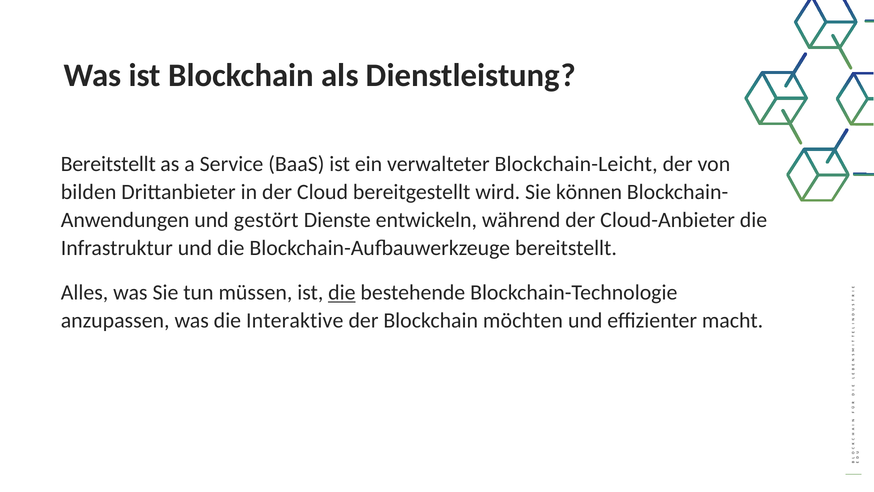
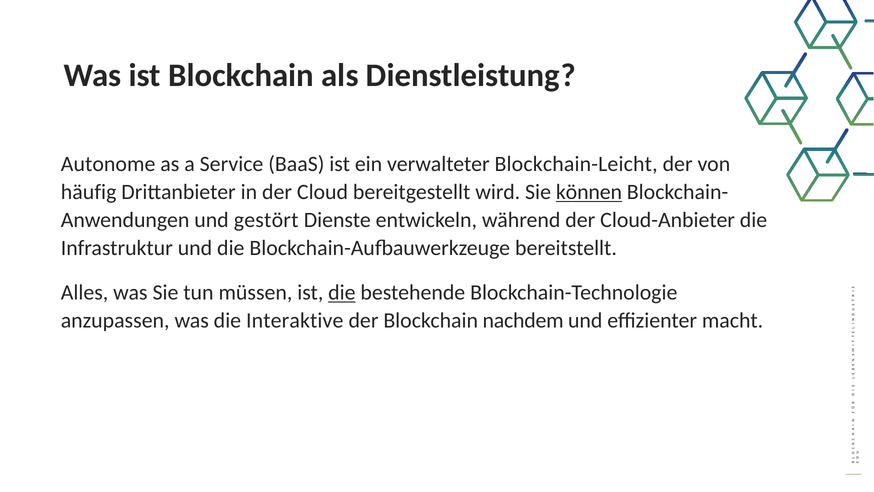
Bereitstellt: Bereitstellt -> Autonome (108, 164)
bilden: bilden -> häufig (89, 192)
können underline: none -> present (589, 192)
möchten: möchten -> nachdem (523, 321)
